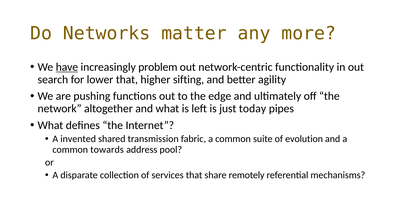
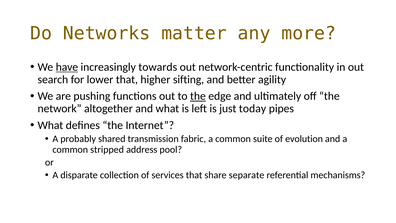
problem: problem -> towards (158, 67)
the underline: none -> present (198, 96)
invented: invented -> probably (78, 139)
towards: towards -> stripped (107, 149)
remotely: remotely -> separate (247, 175)
